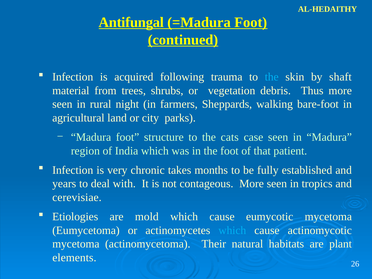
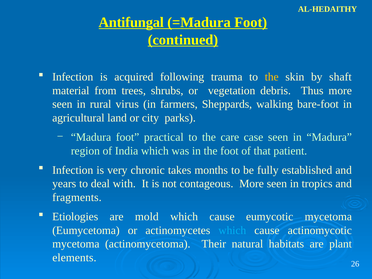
the colour: light blue -> yellow (272, 77)
night: night -> virus (127, 104)
structure: structure -> practical (164, 137)
cats: cats -> care (230, 137)
cerevisiae: cerevisiae -> fragments (77, 197)
